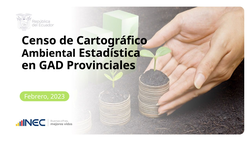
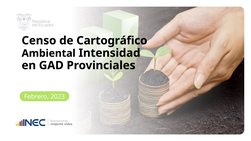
Estadística: Estadística -> Intensidad (110, 53)
